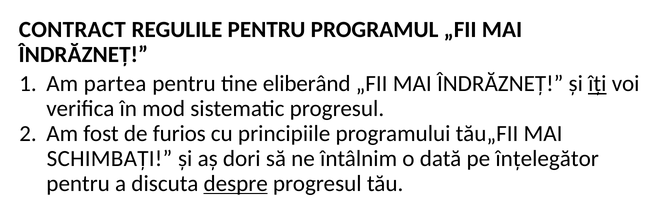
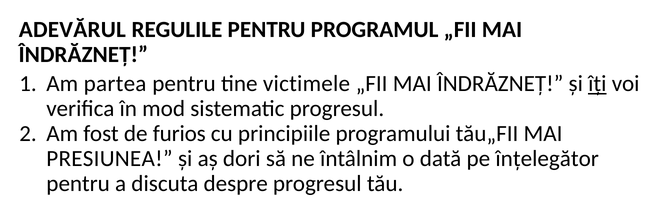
CONTRACT: CONTRACT -> ADEVĂRUL (72, 30)
eliberând: eliberând -> victimele (307, 84)
SCHIMBAȚI: SCHIMBAȚI -> PRESIUNEA (109, 159)
despre underline: present -> none (236, 184)
